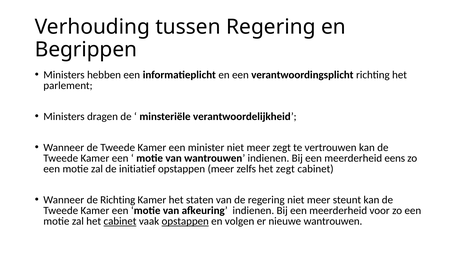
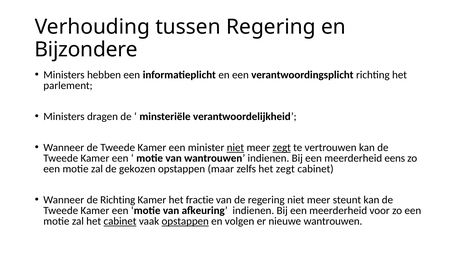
Begrippen: Begrippen -> Bijzondere (86, 50)
niet underline: none -> present (235, 148)
zegt underline: none -> present (282, 148)
initiatief: initiatief -> gekozen (137, 169)
opstappen meer: meer -> maar (221, 169)
staten: staten -> fractie (200, 200)
